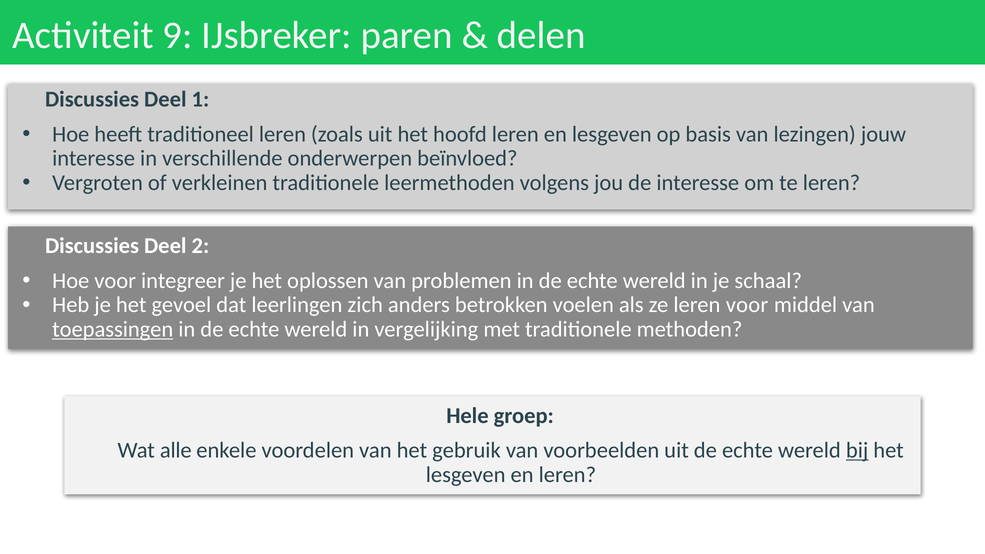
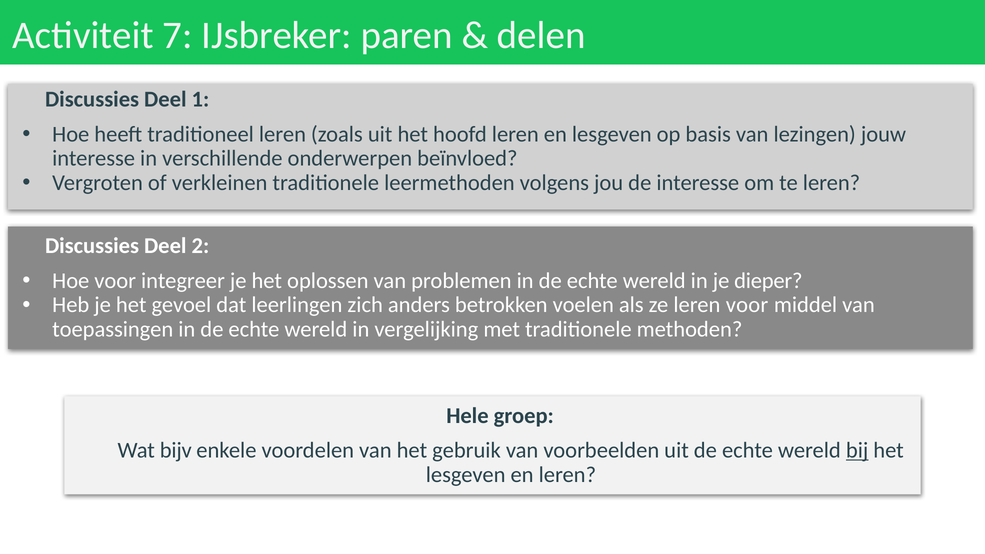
9: 9 -> 7 (177, 35)
schaal: schaal -> dieper (768, 281)
toepassingen underline: present -> none (113, 329)
alle: alle -> bijv (176, 450)
